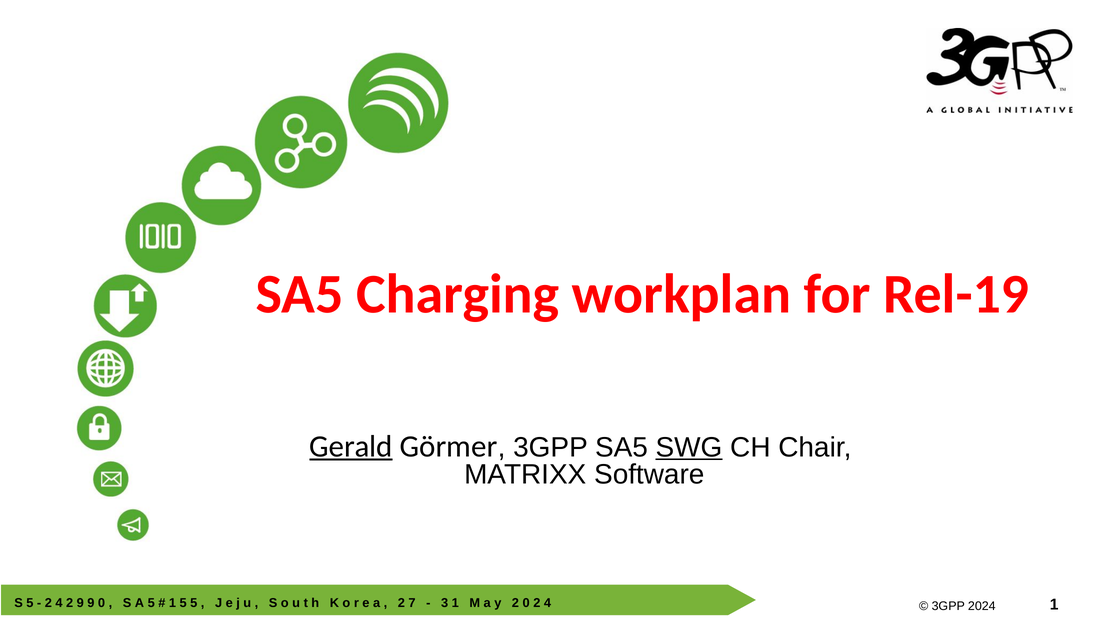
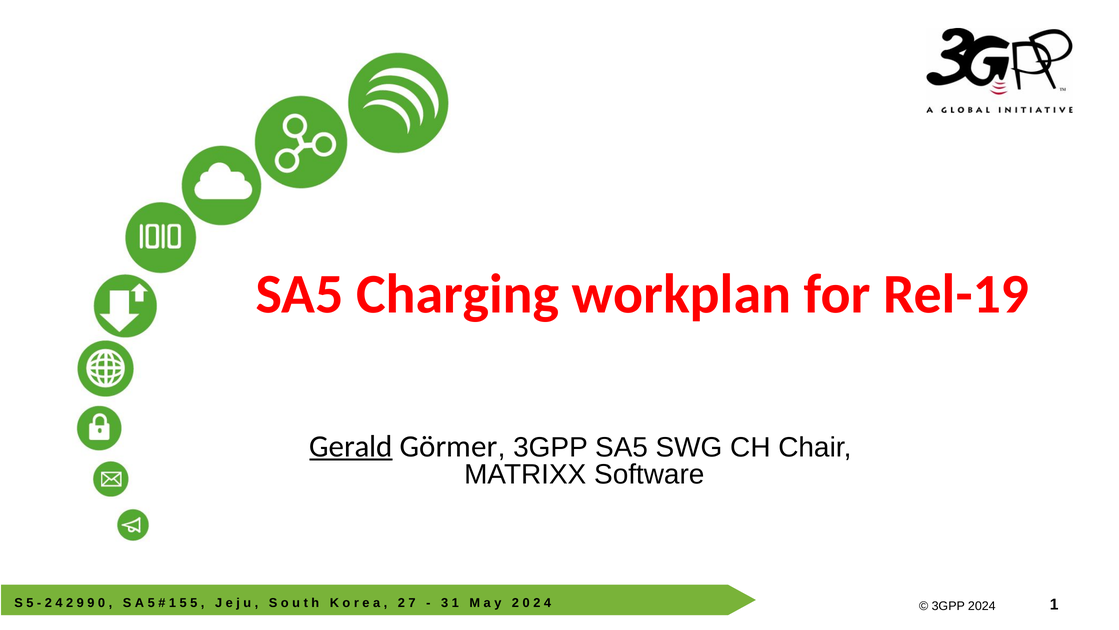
SWG underline: present -> none (689, 447)
